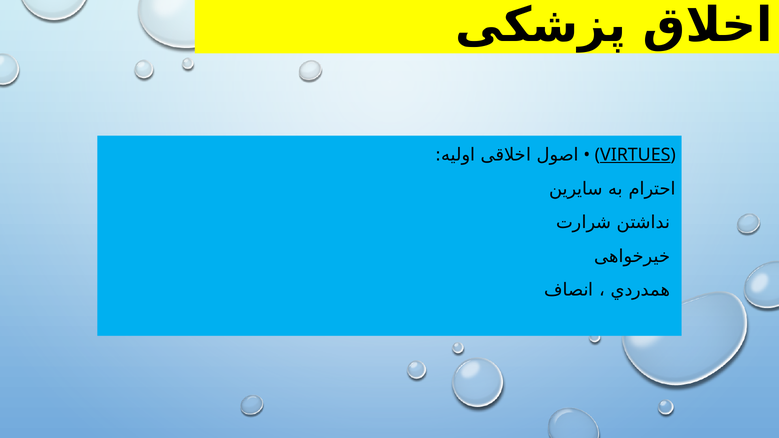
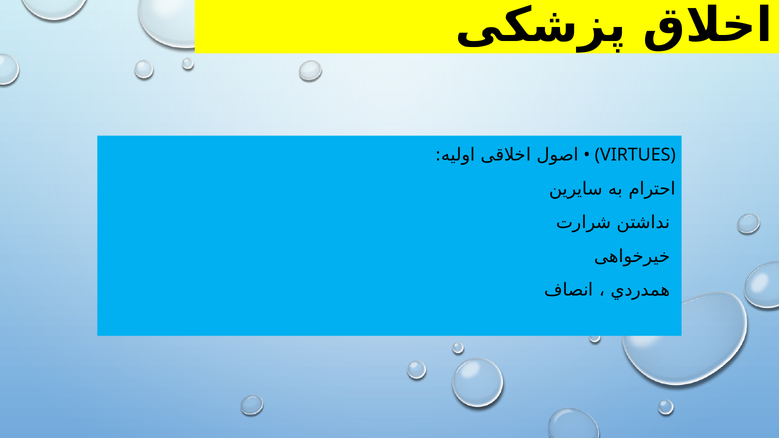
VIRTUES underline: present -> none (635, 155)
